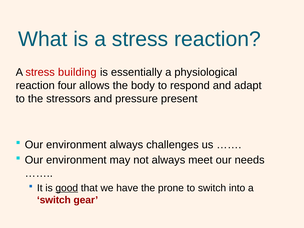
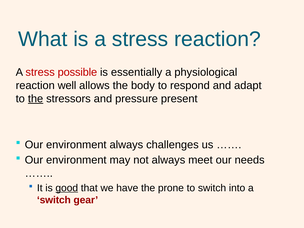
building: building -> possible (77, 72)
four: four -> well (67, 86)
the underline: none -> present (36, 99)
